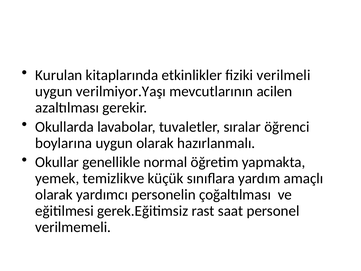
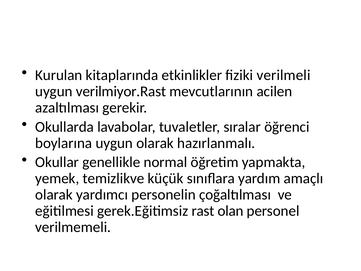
verilmiyor.Yaşı: verilmiyor.Yaşı -> verilmiyor.Rast (121, 91)
saat: saat -> olan (231, 211)
